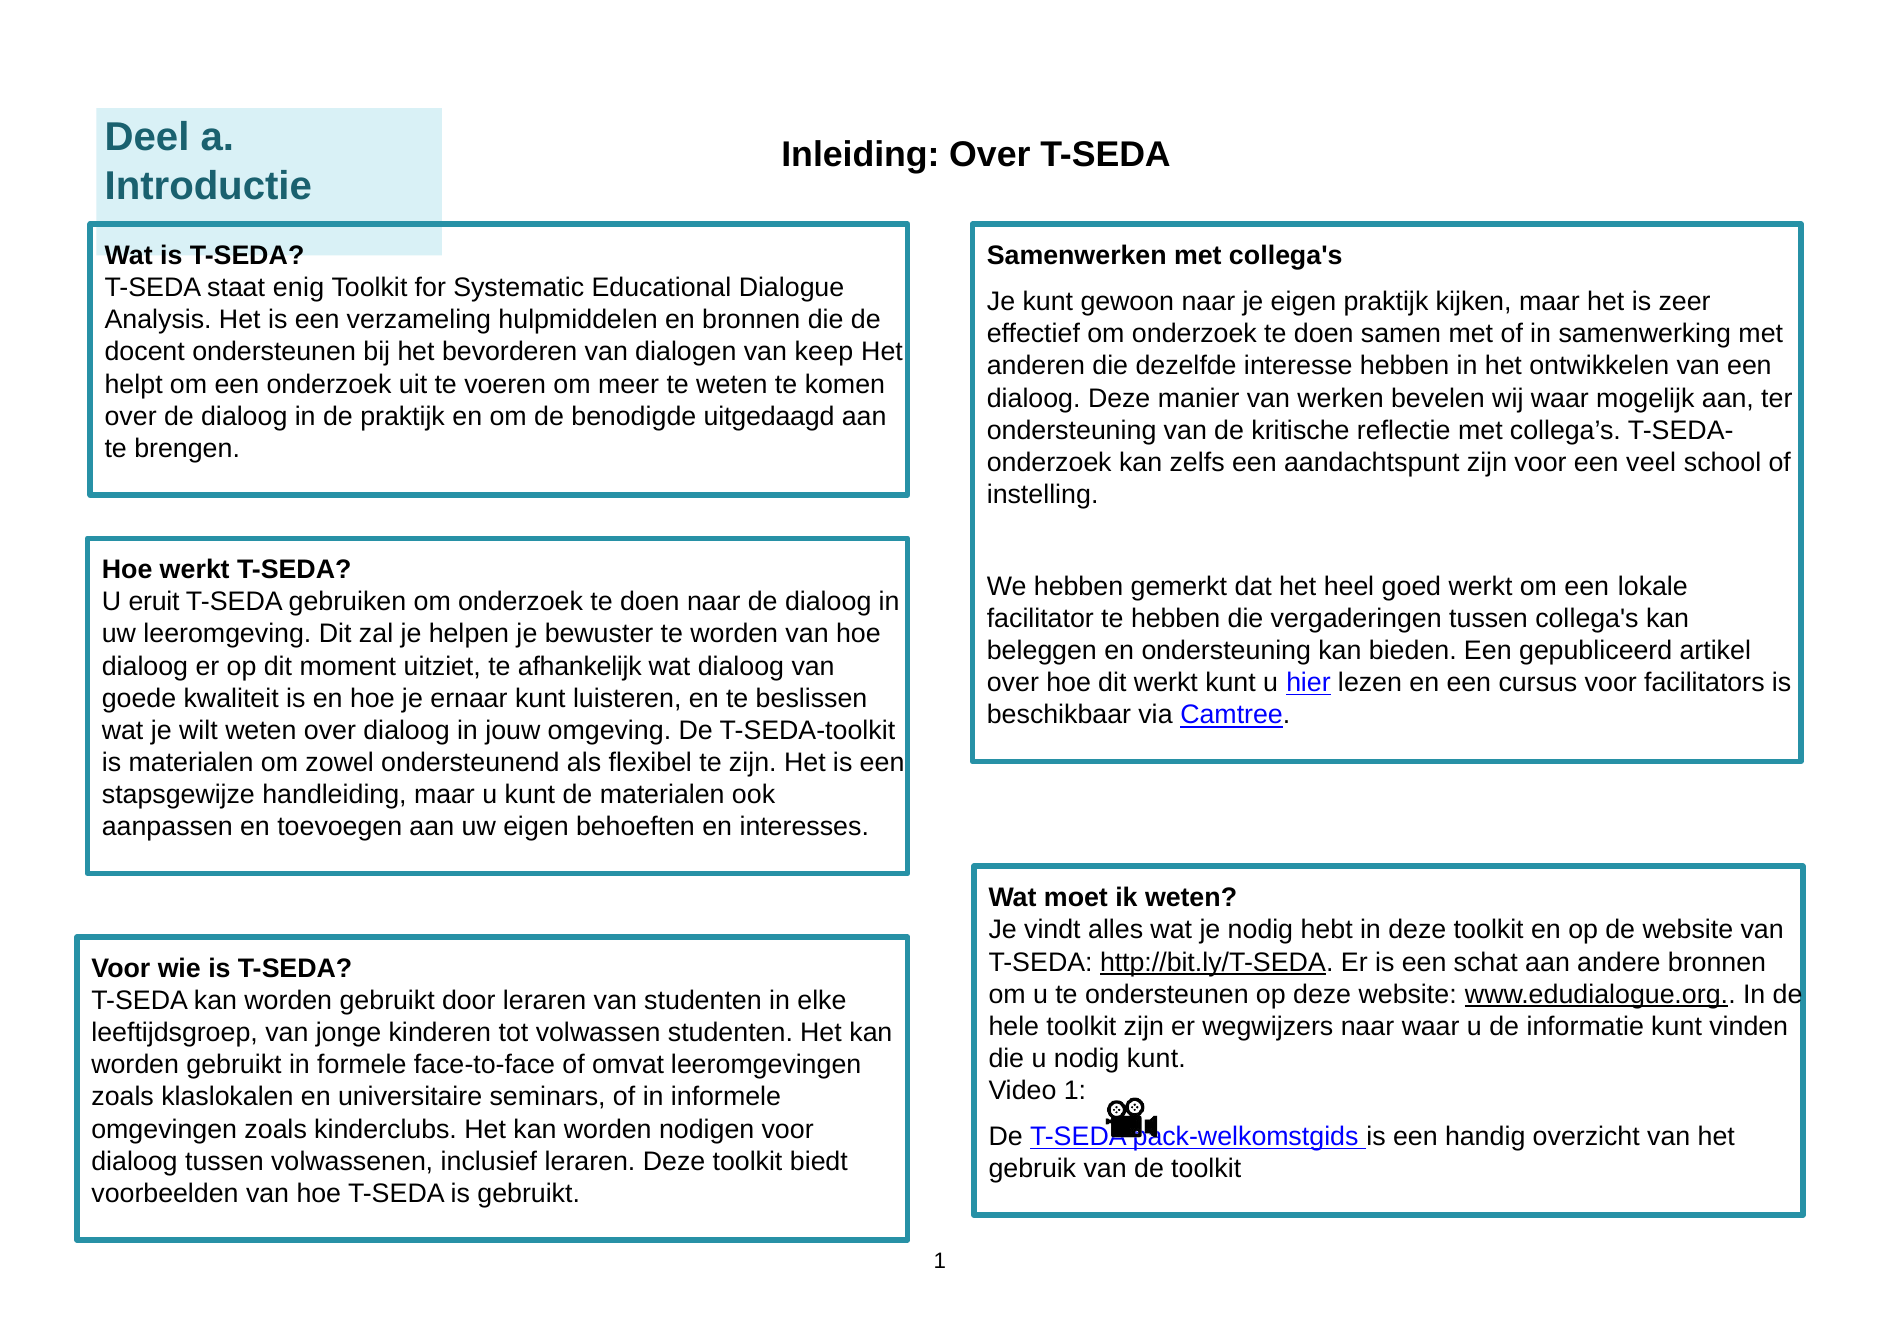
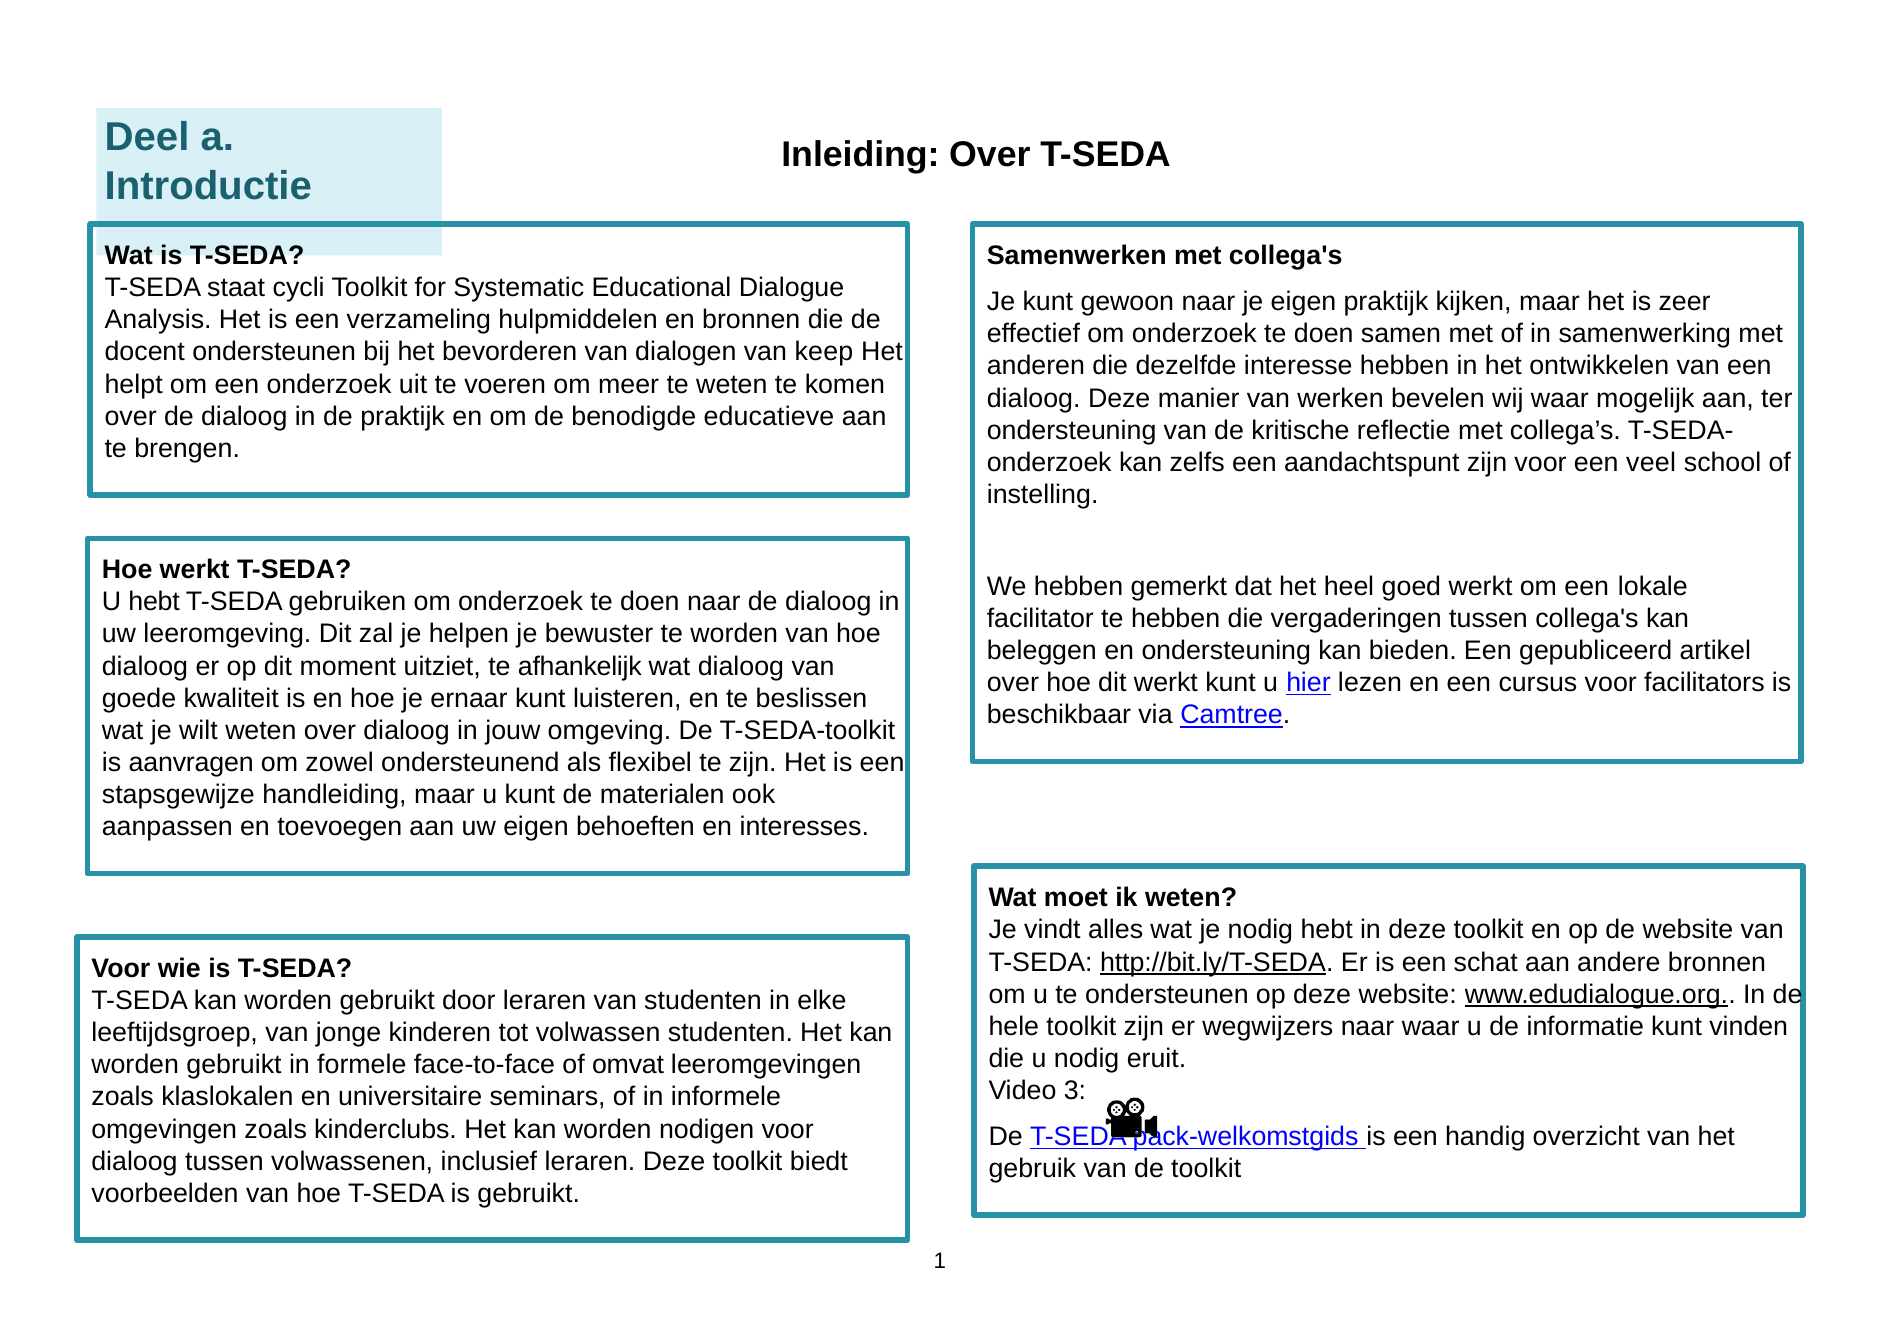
enig: enig -> cycli (299, 288)
uitgedaagd: uitgedaagd -> educatieve (769, 416)
U eruit: eruit -> hebt (154, 602)
is materialen: materialen -> aanvragen (191, 762)
nodig kunt: kunt -> eruit (1157, 1058)
Video 1: 1 -> 3 (1075, 1091)
